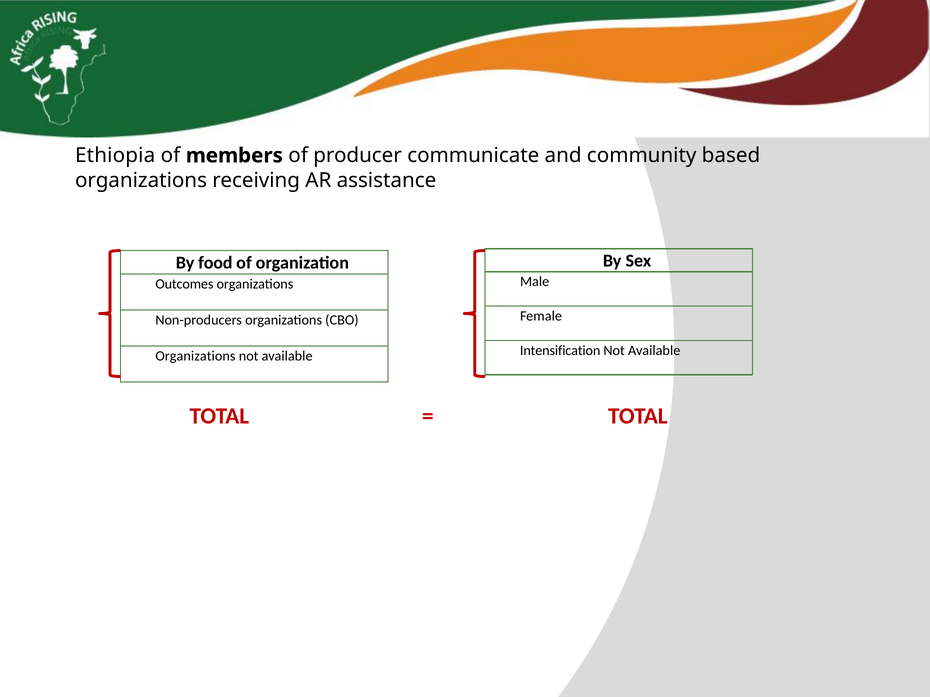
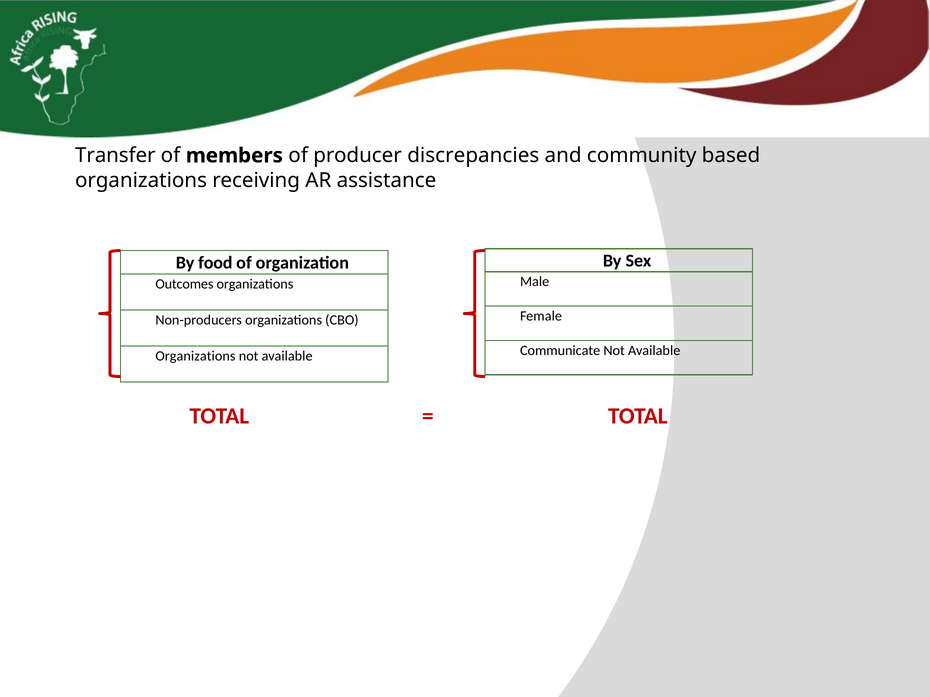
Ethiopia: Ethiopia -> Transfer (115, 156)
communicate: communicate -> discrepancies (473, 156)
Intensification: Intensification -> Communicate (560, 351)
